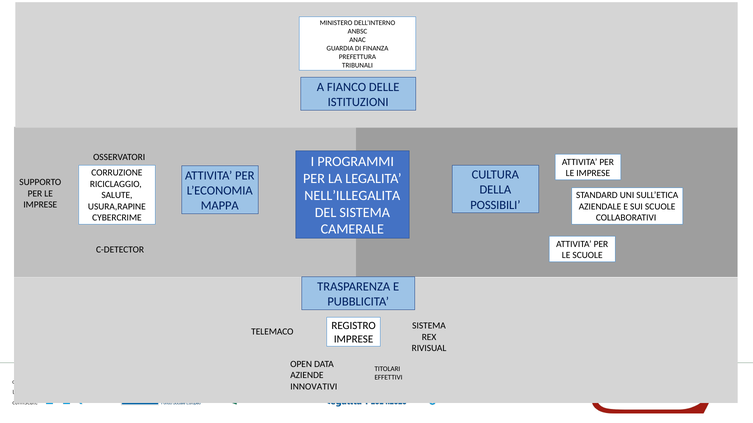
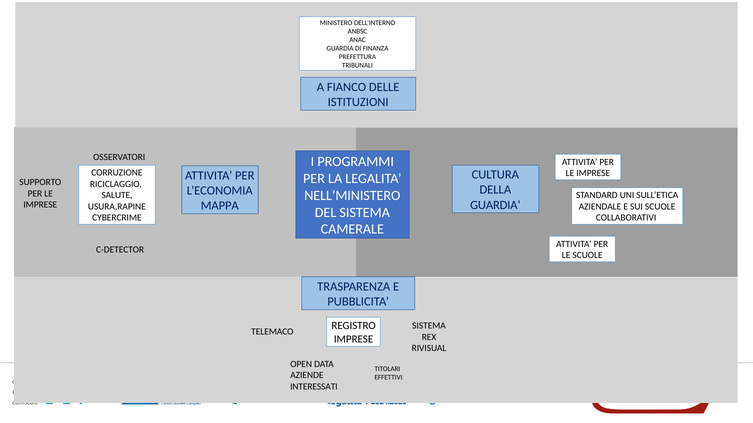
NELL’ILLEGALITA: NELL’ILLEGALITA -> NELL’MINISTERO (352, 196)
POSSIBILI: POSSIBILI -> GUARDIA (495, 205)
INNOVATIVI: INNOVATIVI -> INTERESSATI (314, 387)
